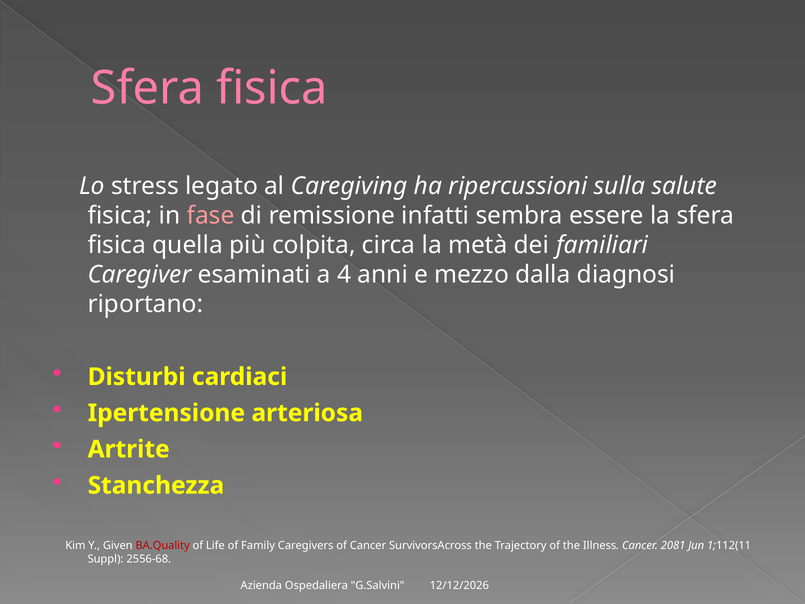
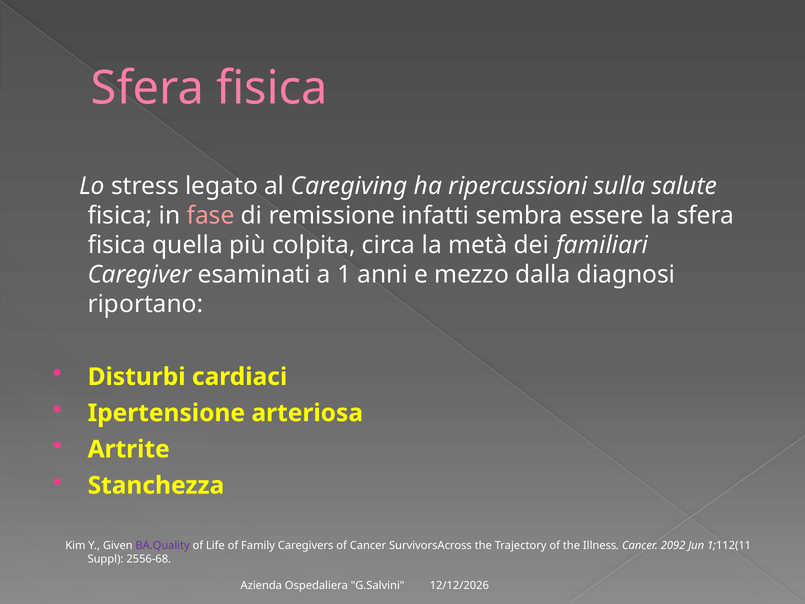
4: 4 -> 1 (344, 275)
BA.Quality colour: red -> purple (163, 545)
2081: 2081 -> 2092 (673, 545)
